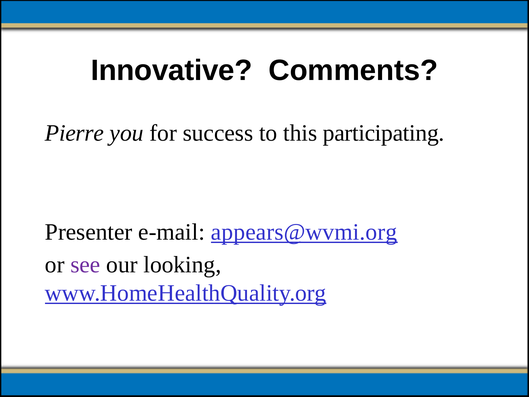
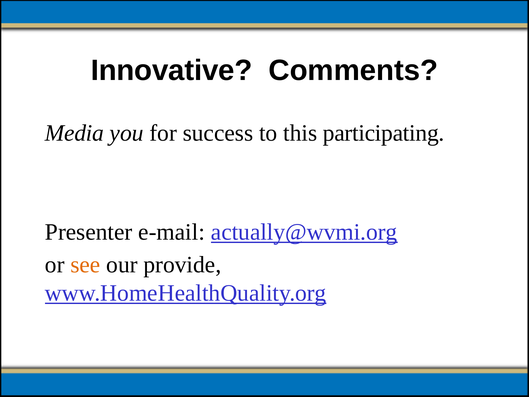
Pierre: Pierre -> Media (74, 133)
appears@wvmi.org: appears@wvmi.org -> actually@wvmi.org (304, 232)
see colour: purple -> orange (85, 265)
looking: looking -> provide (182, 265)
